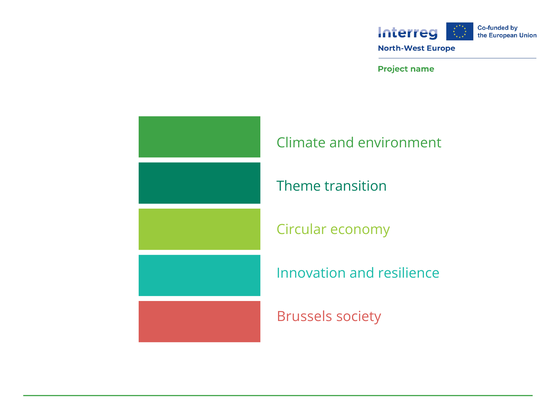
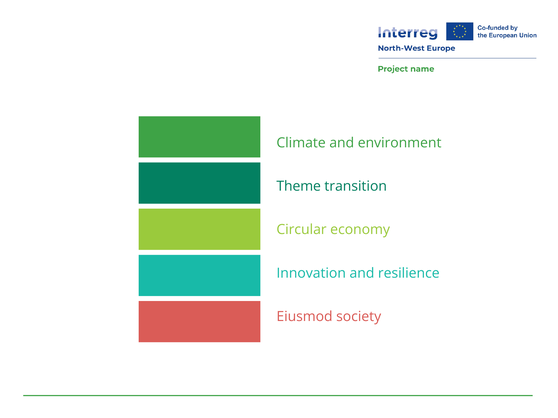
Brussels: Brussels -> Eiusmod (305, 317)
